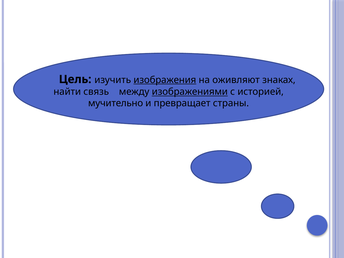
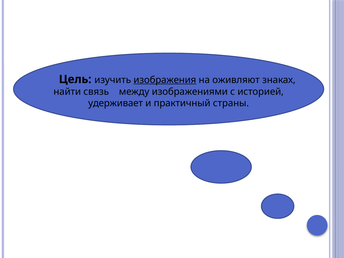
изображениями underline: present -> none (190, 92)
мучительно: мучительно -> удерживает (116, 103)
превращает: превращает -> практичный (182, 103)
